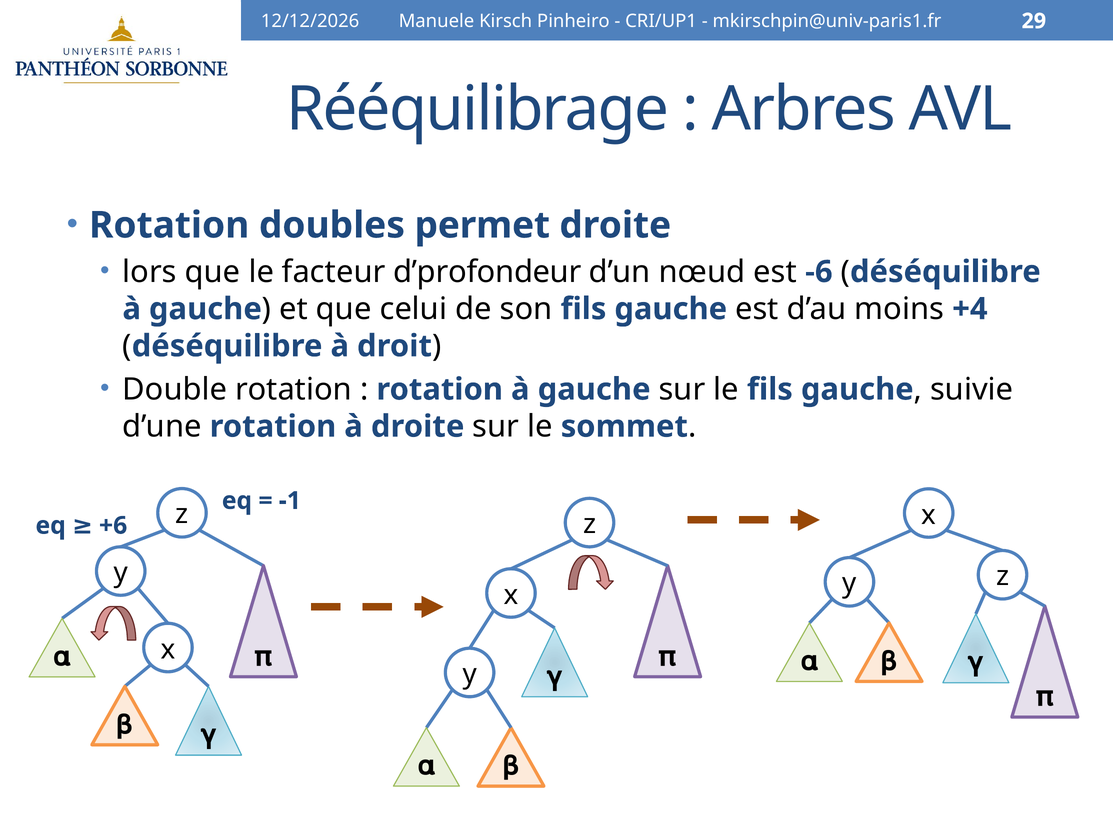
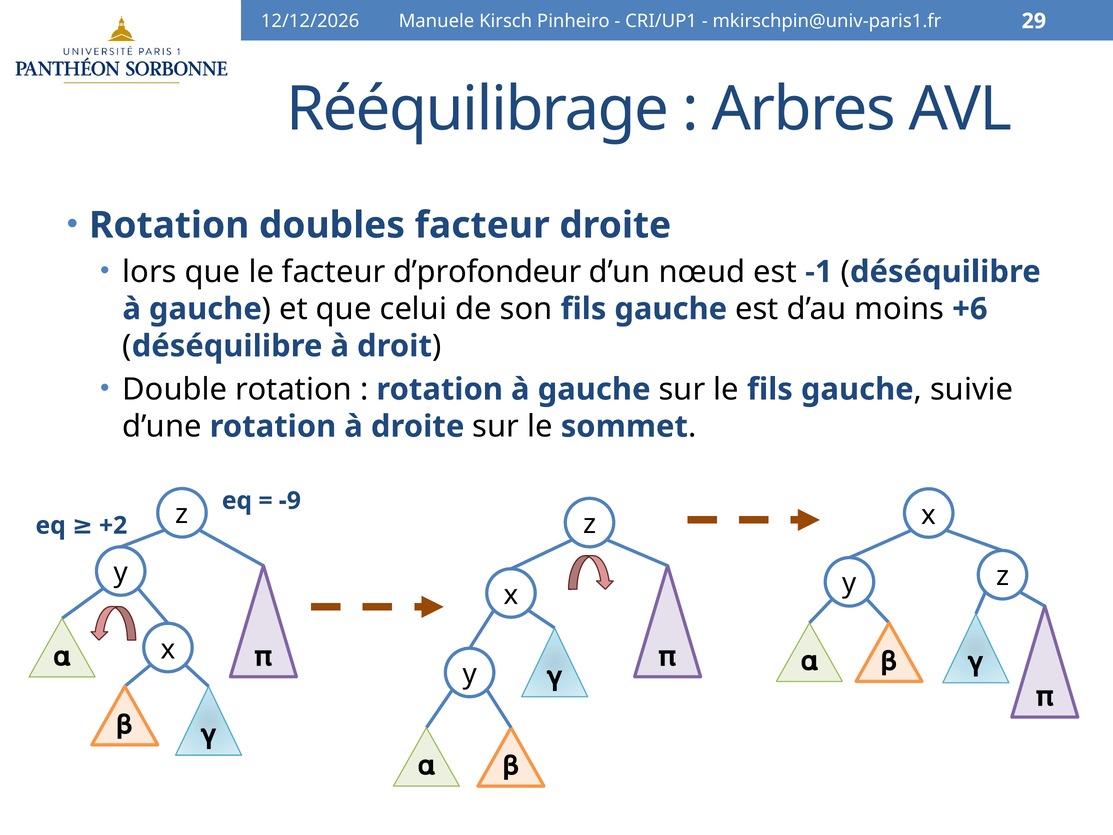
doubles permet: permet -> facteur (482, 225)
-6: -6 -> -1 (819, 272)
+4: +4 -> +6 (970, 309)
-1: -1 -> -9 (290, 501)
+6: +6 -> +2 (113, 525)
